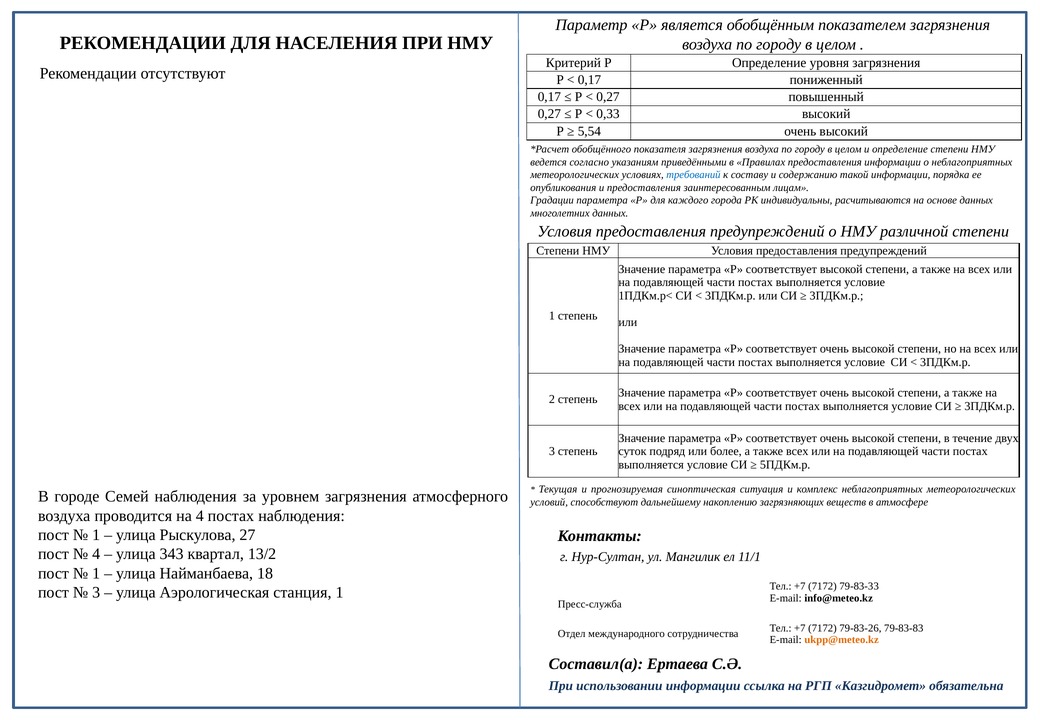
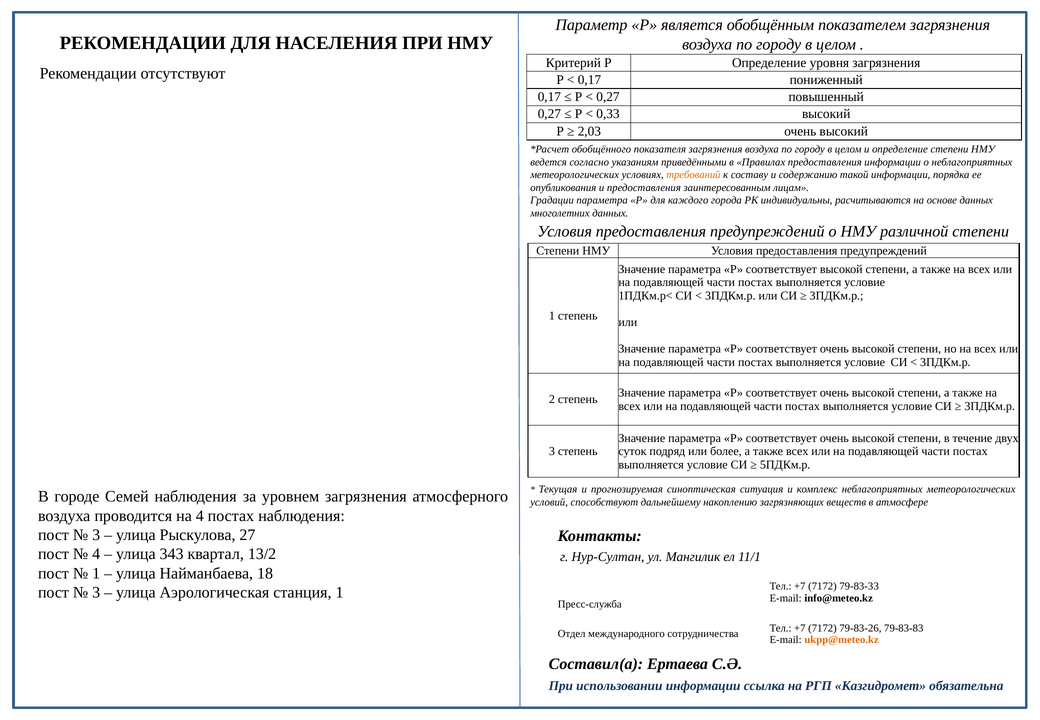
5,54: 5,54 -> 2,03 (589, 131)
требований colour: blue -> orange (693, 175)
1: 1 -> 3 (96, 535)
